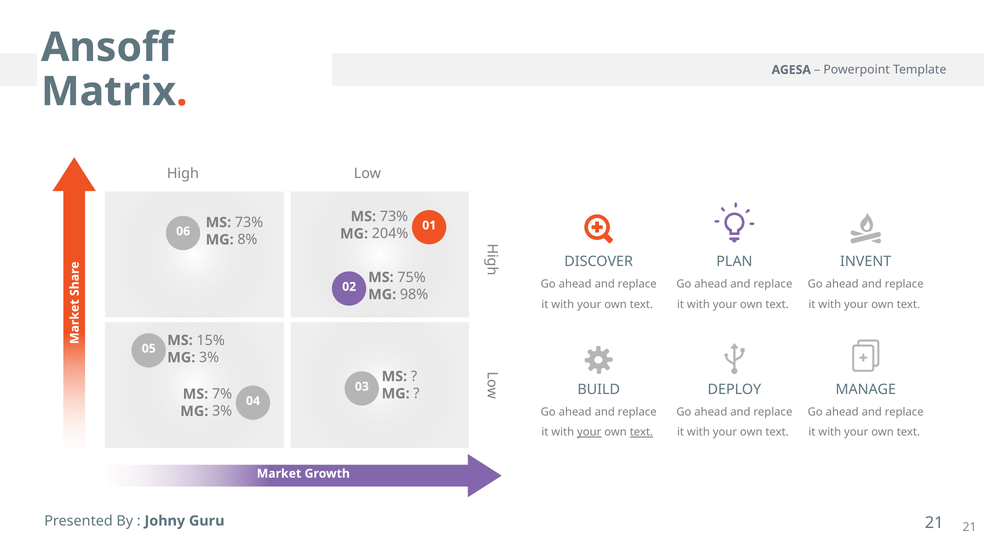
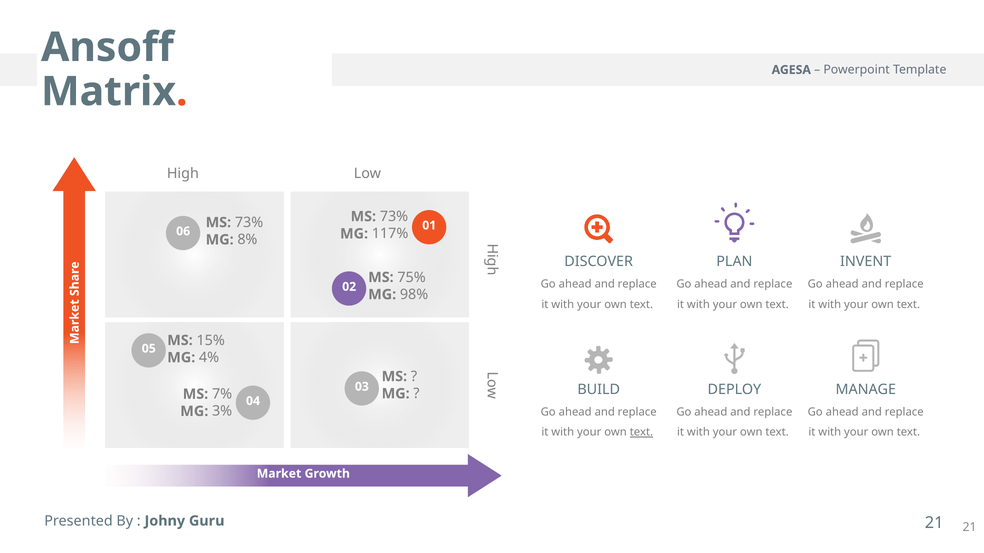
204%: 204% -> 117% (390, 234)
3%: 3% -> 4% (209, 358)
your underline: present -> none (589, 433)
